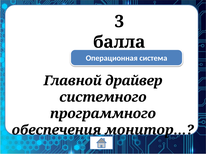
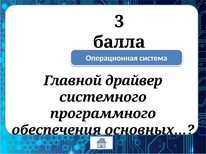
монитор…: монитор… -> основных… (149, 130)
